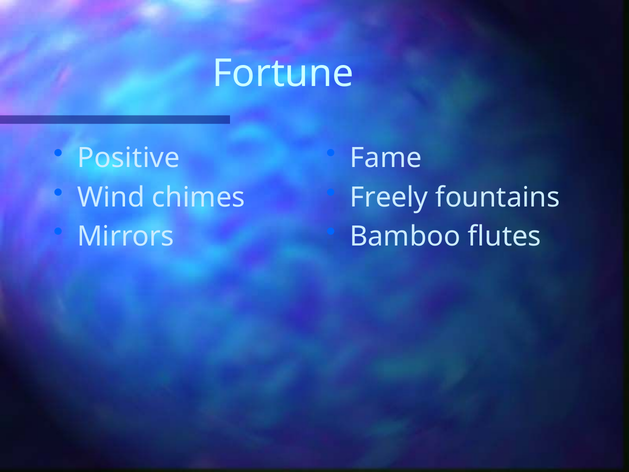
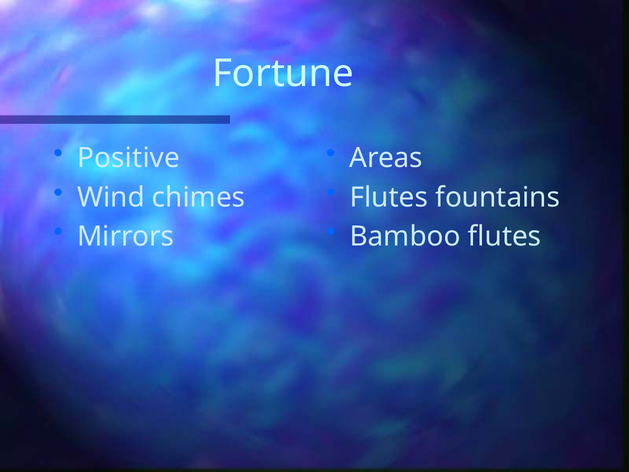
Fame: Fame -> Areas (386, 158)
Freely: Freely -> Flutes (389, 197)
